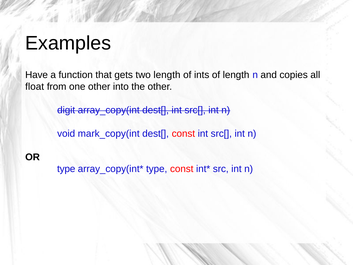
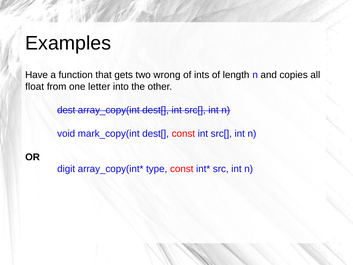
two length: length -> wrong (167, 75)
one other: other -> letter (99, 87)
digit: digit -> dest (66, 110)
type: type -> digit (66, 169)
